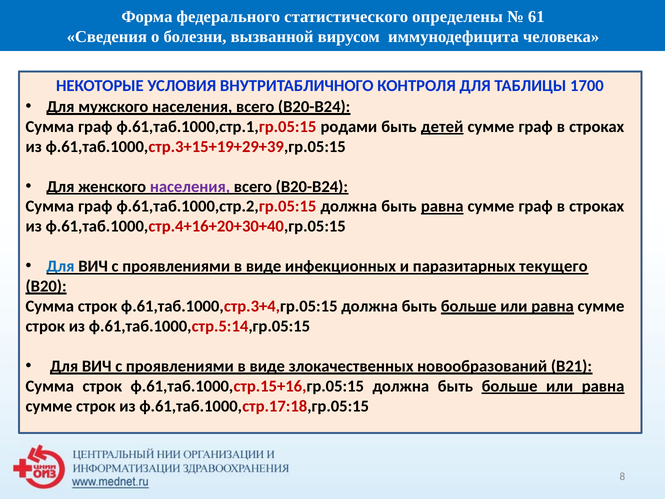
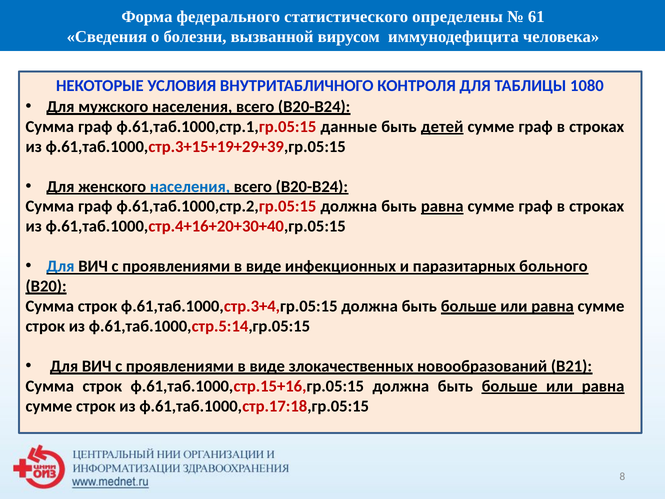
1700: 1700 -> 1080 (587, 86)
родами: родами -> данные (349, 127)
населения colour: purple -> blue (190, 186)
текущего: текущего -> больного (553, 266)
